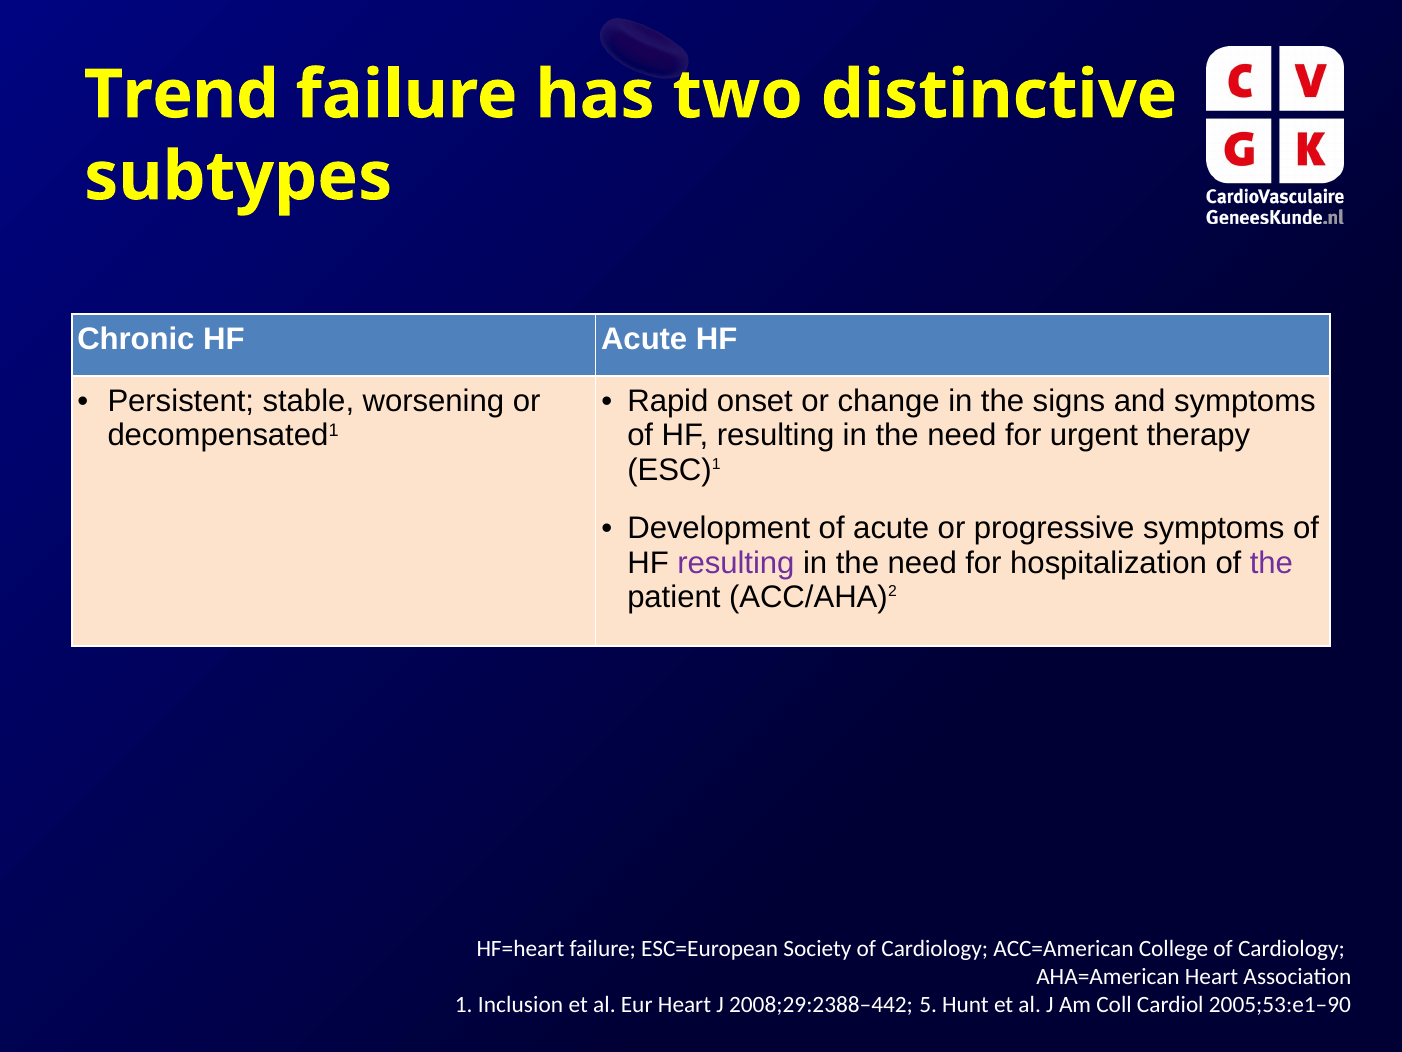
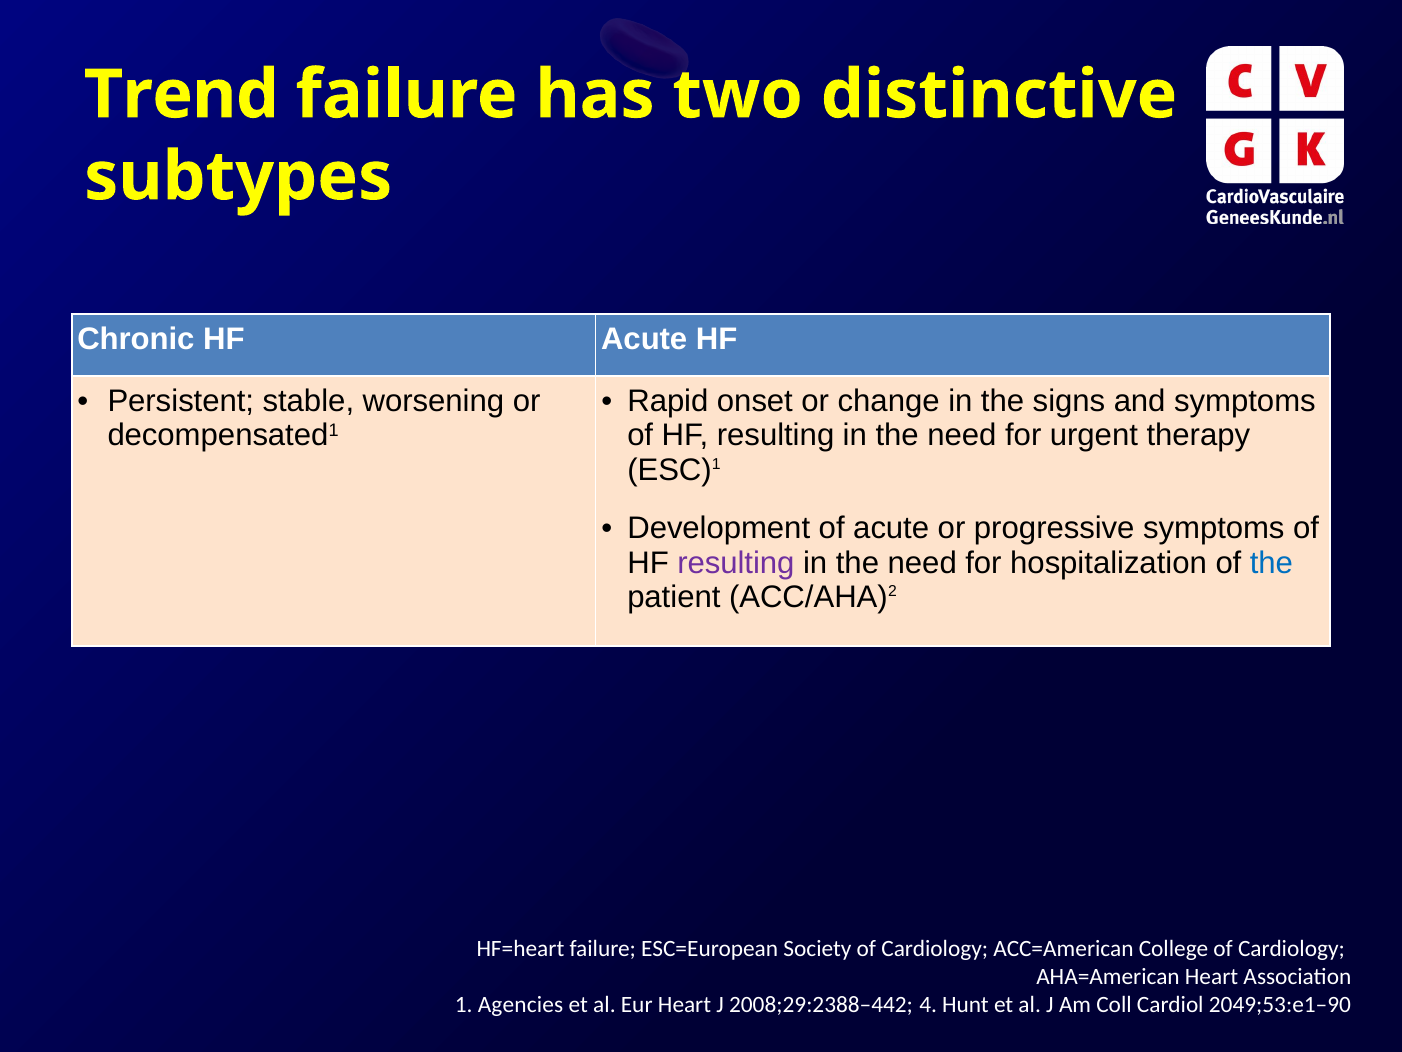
the colour: purple -> blue (1271, 563)
Inclusion: Inclusion -> Agencies (521, 1004)
5: 5 -> 4 (928, 1004)
2005;53:e1–90: 2005;53:e1–90 -> 2049;53:e1–90 (1280, 1004)
